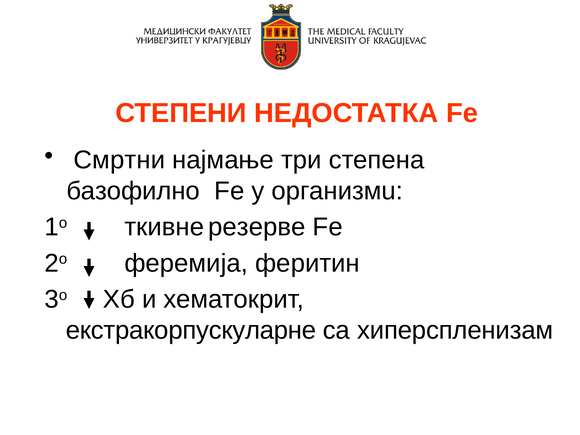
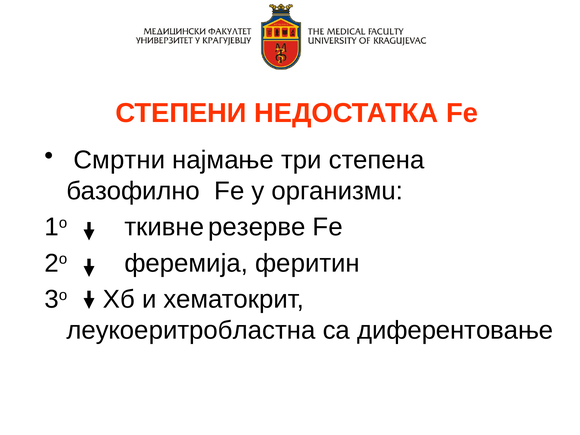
екстракорпускуларне: екстракорпускуларне -> леукоеритробластна (191, 330)
хиперспленизам: хиперспленизам -> диферентовање (455, 330)
